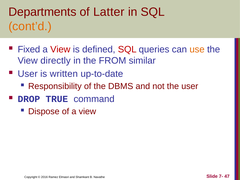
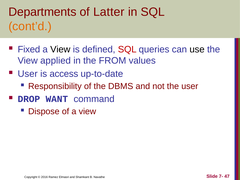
View colour: red -> black (60, 49)
use colour: orange -> black (197, 49)
directly: directly -> applied (56, 61)
similar: similar -> values (142, 61)
written: written -> access (64, 74)
TRUE: TRUE -> WANT (57, 99)
